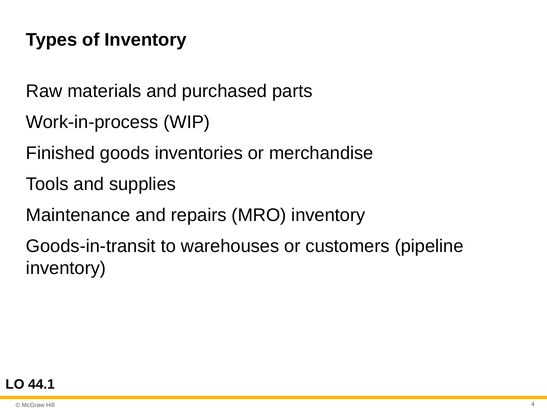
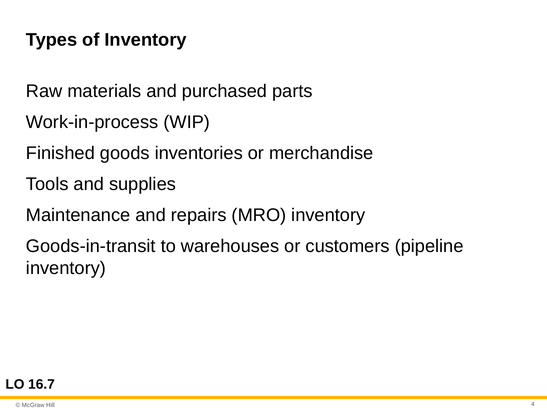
44.1: 44.1 -> 16.7 (41, 385)
